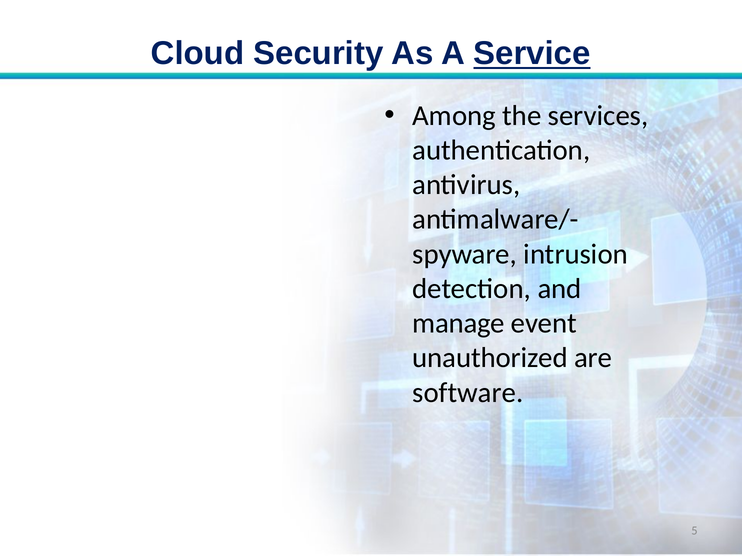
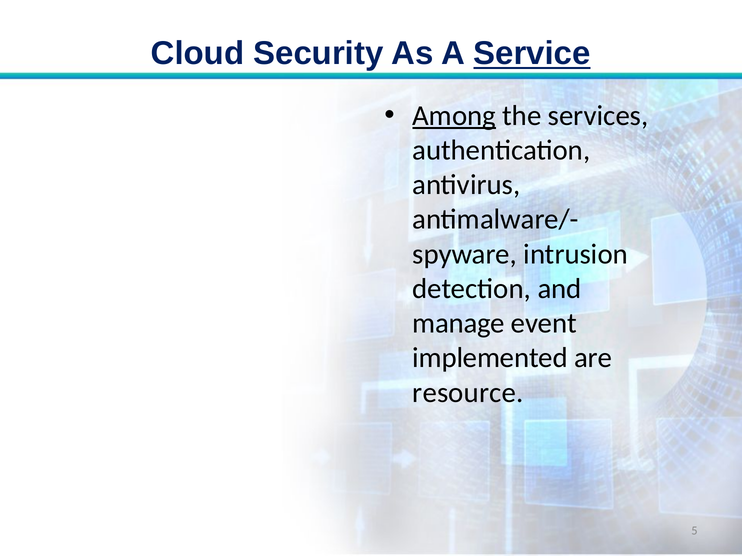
Among underline: none -> present (454, 116)
unauthorized: unauthorized -> implemented (490, 358)
software: software -> resource (468, 393)
